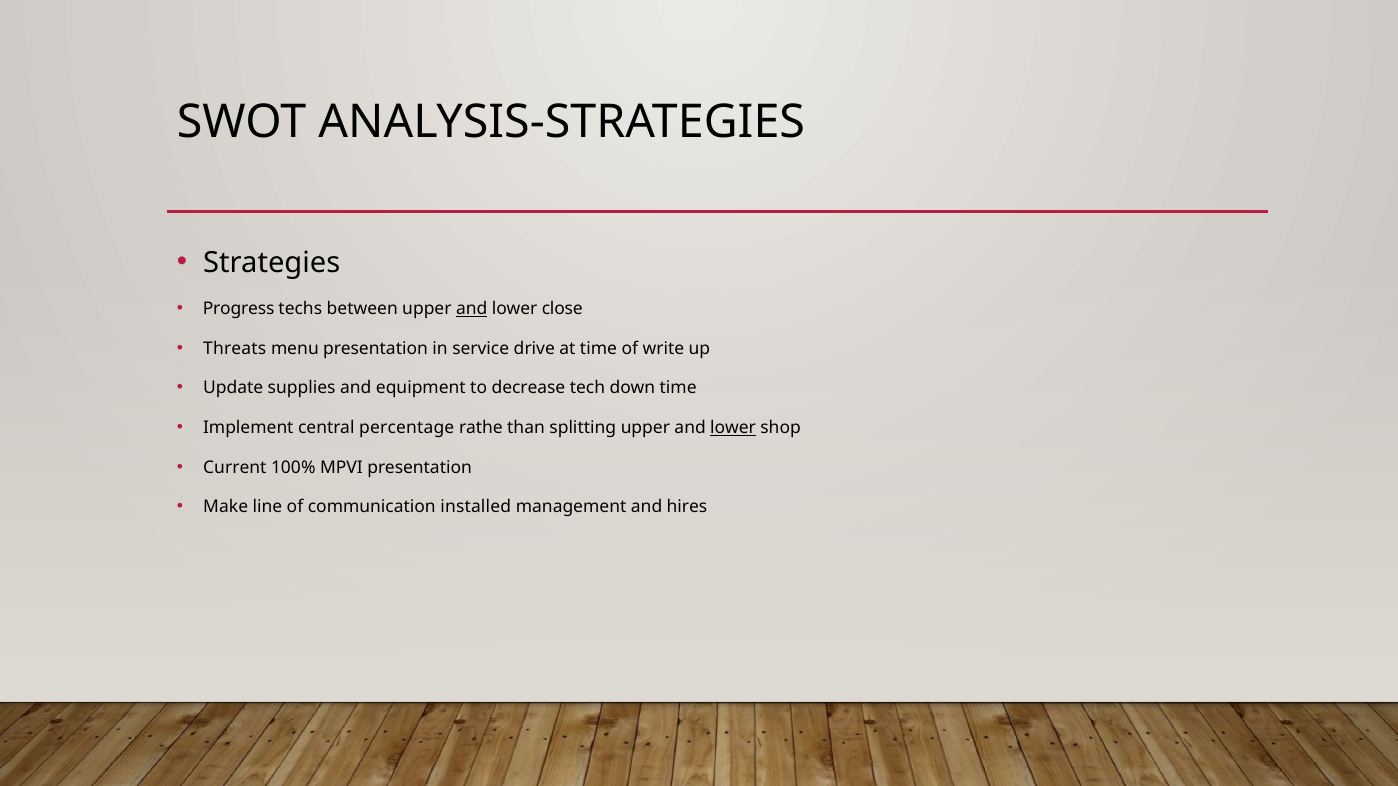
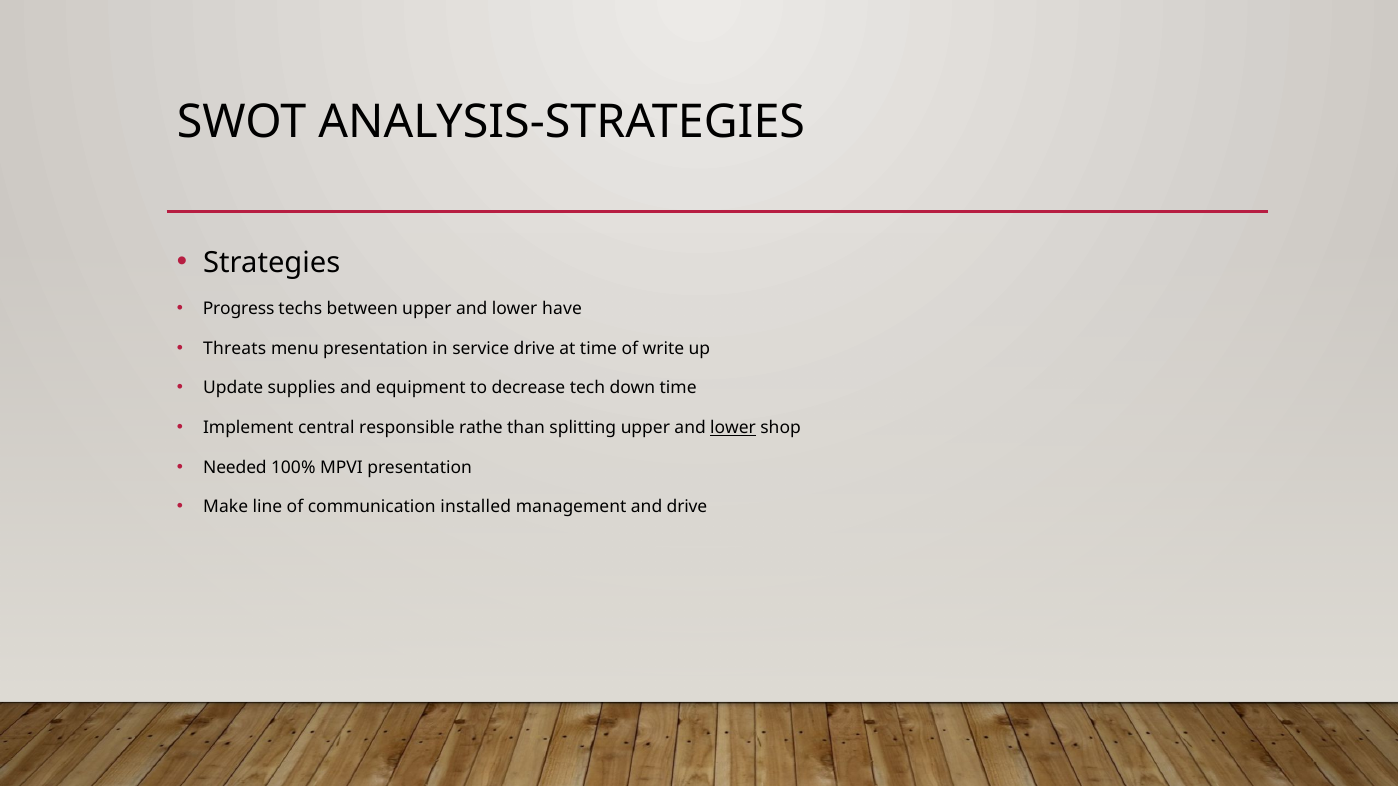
and underline: present -> none (472, 309)
close: close -> have (562, 309)
percentage: percentage -> responsible (407, 428)
Current: Current -> Needed (235, 468)
and hires: hires -> drive (687, 507)
